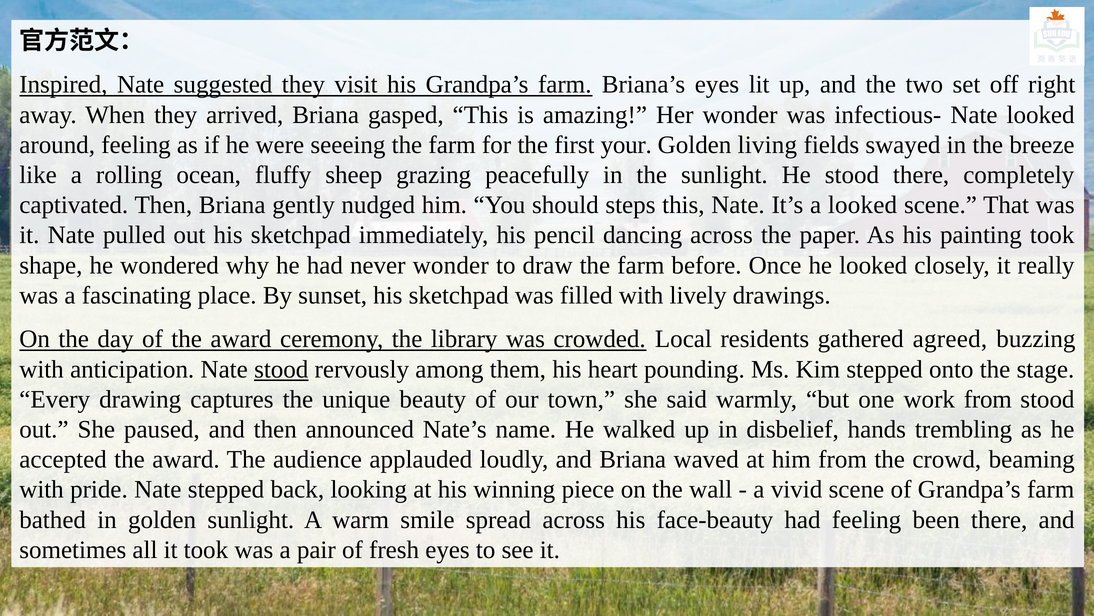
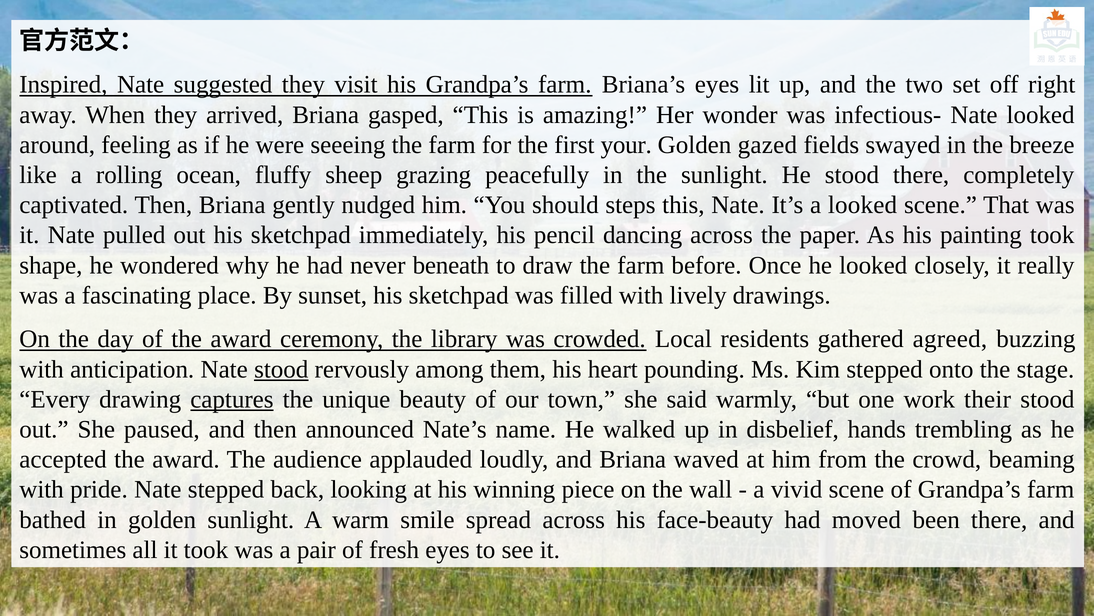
living: living -> gazed (767, 145)
never wonder: wonder -> beneath (451, 265)
captures underline: none -> present (232, 399)
work from: from -> their (988, 399)
had feeling: feeling -> moved (866, 519)
